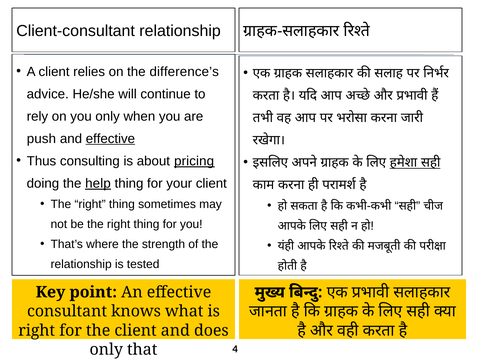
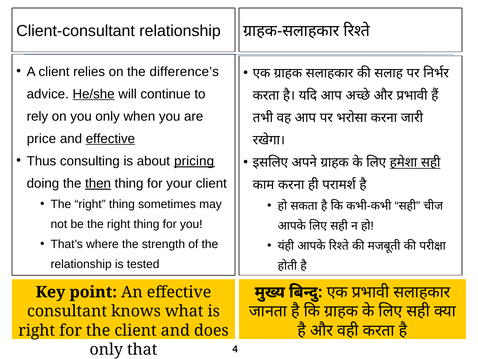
He/she underline: none -> present (94, 94)
push: push -> price (41, 138)
help: help -> then (98, 183)
